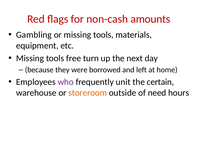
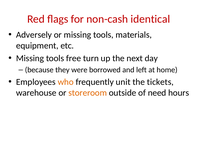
amounts: amounts -> identical (150, 19)
Gambling: Gambling -> Adversely (34, 35)
who colour: purple -> orange (66, 82)
certain: certain -> tickets (160, 82)
